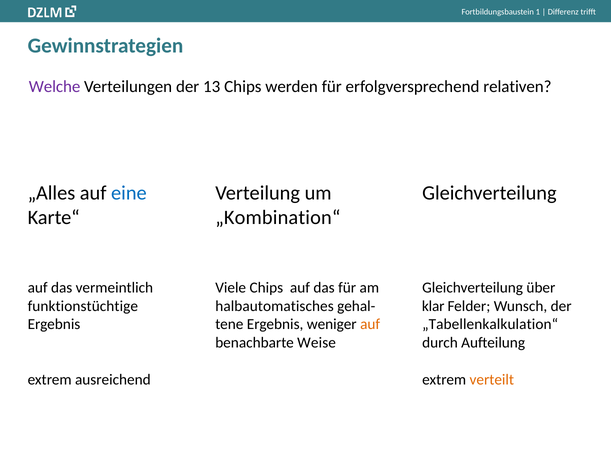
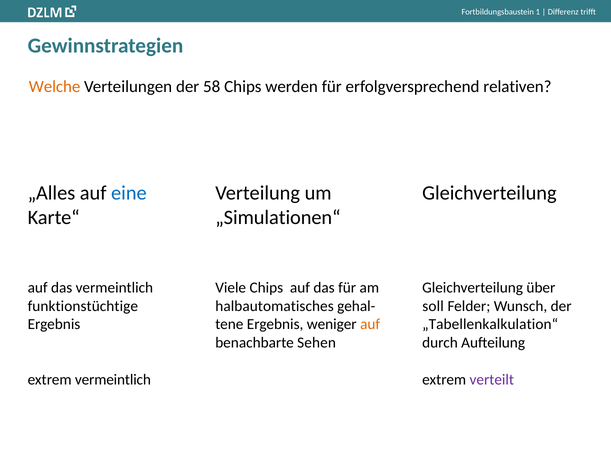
Welche colour: purple -> orange (55, 87)
13: 13 -> 58 (212, 87)
„Kombination“: „Kombination“ -> „Simulationen“ (278, 217)
klar: klar -> soll (433, 306)
Weise: Weise -> Sehen (317, 342)
extrem ausreichend: ausreichend -> vermeintlich (113, 379)
verteilt colour: orange -> purple (492, 379)
